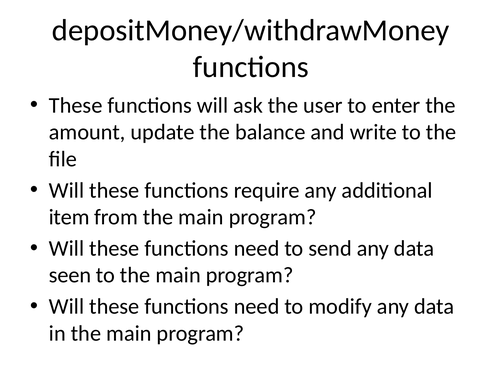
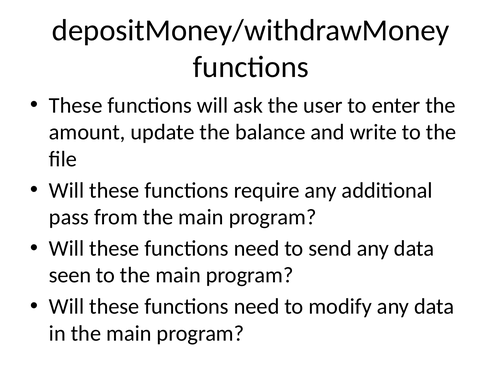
item: item -> pass (69, 217)
